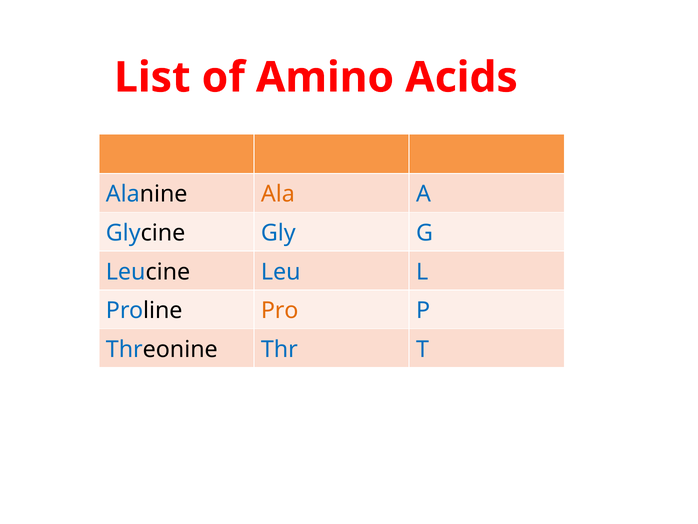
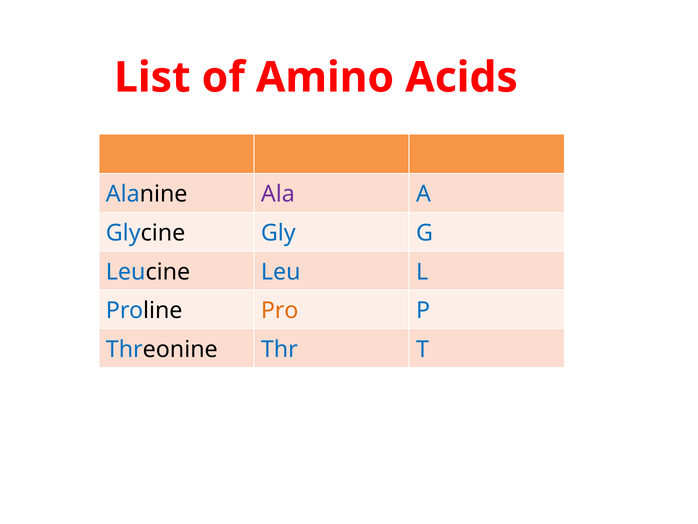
Ala colour: orange -> purple (278, 194)
